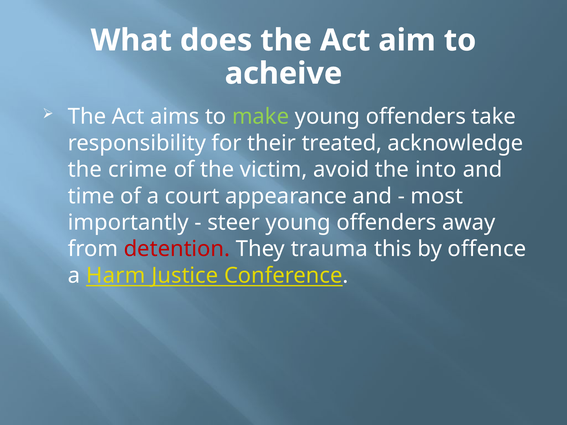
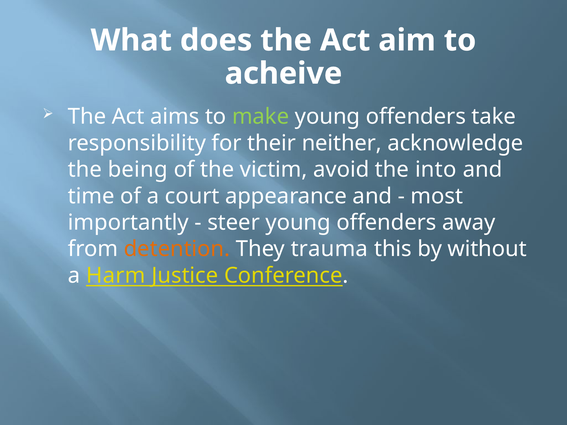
treated: treated -> neither (342, 143)
crime: crime -> being (138, 170)
detention colour: red -> orange (177, 249)
offence: offence -> without (487, 249)
